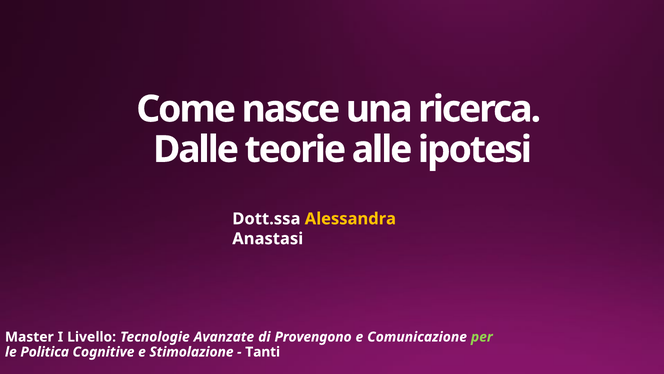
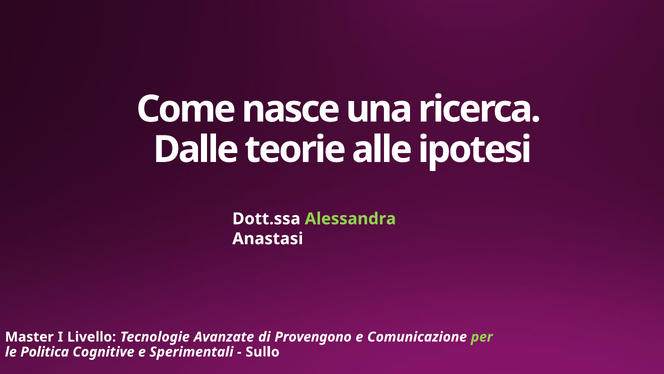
Alessandra colour: yellow -> light green (350, 219)
Stimolazione: Stimolazione -> Sperimentali (191, 351)
Tanti: Tanti -> Sullo (263, 351)
